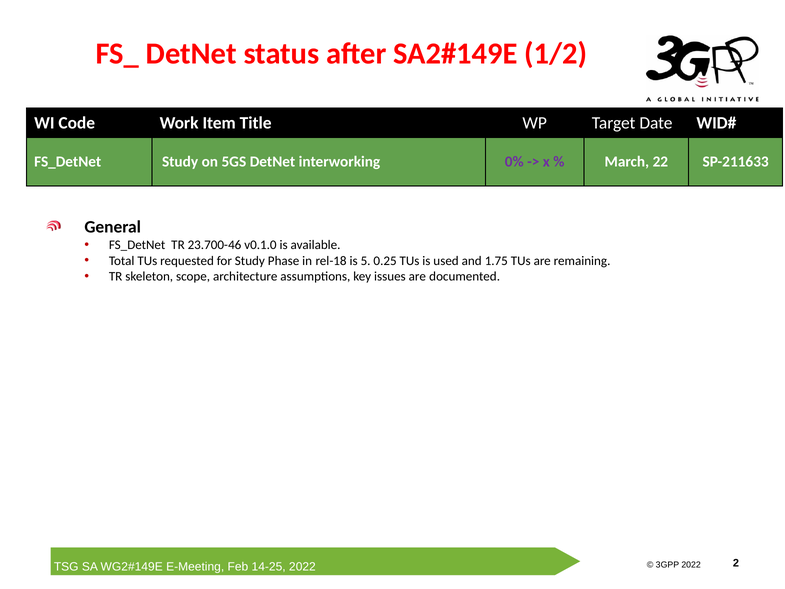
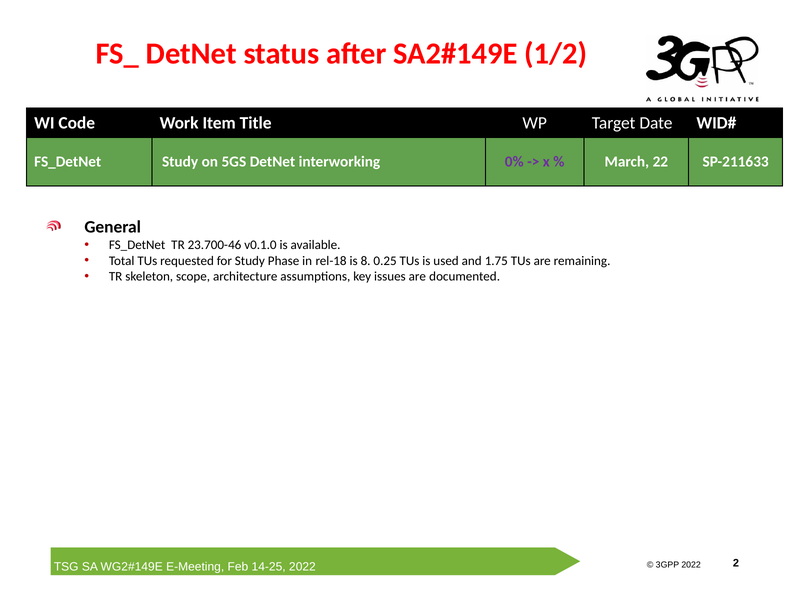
5: 5 -> 8 (366, 261)
